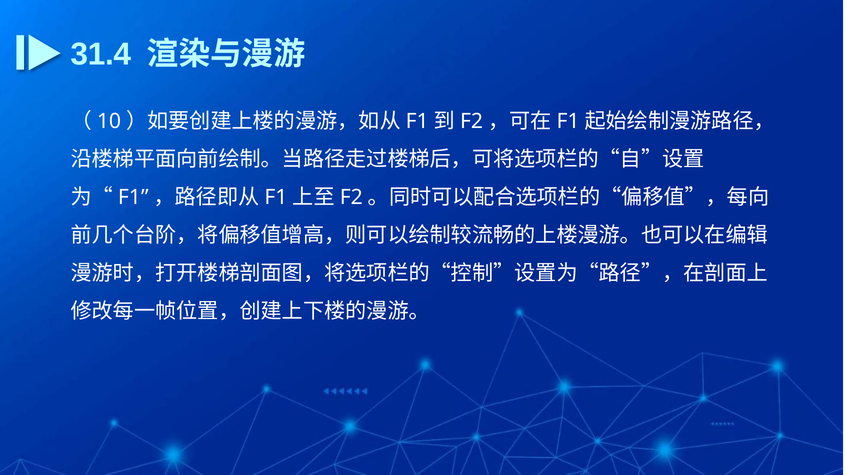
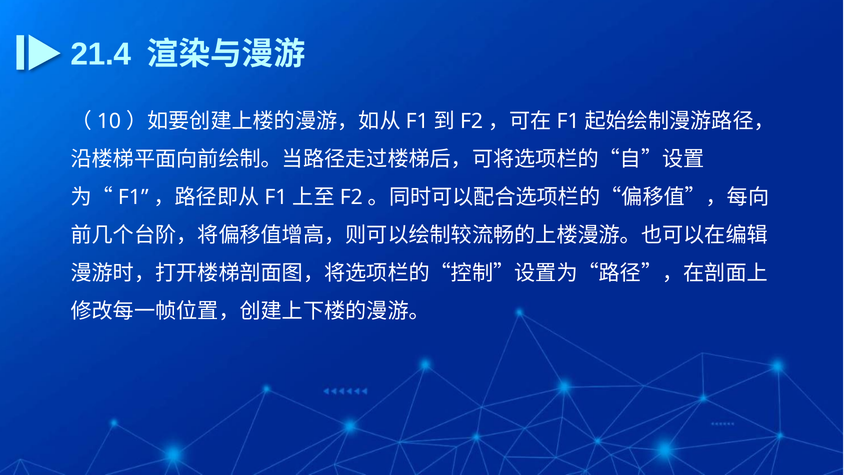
31.4: 31.4 -> 21.4 (101, 54)
